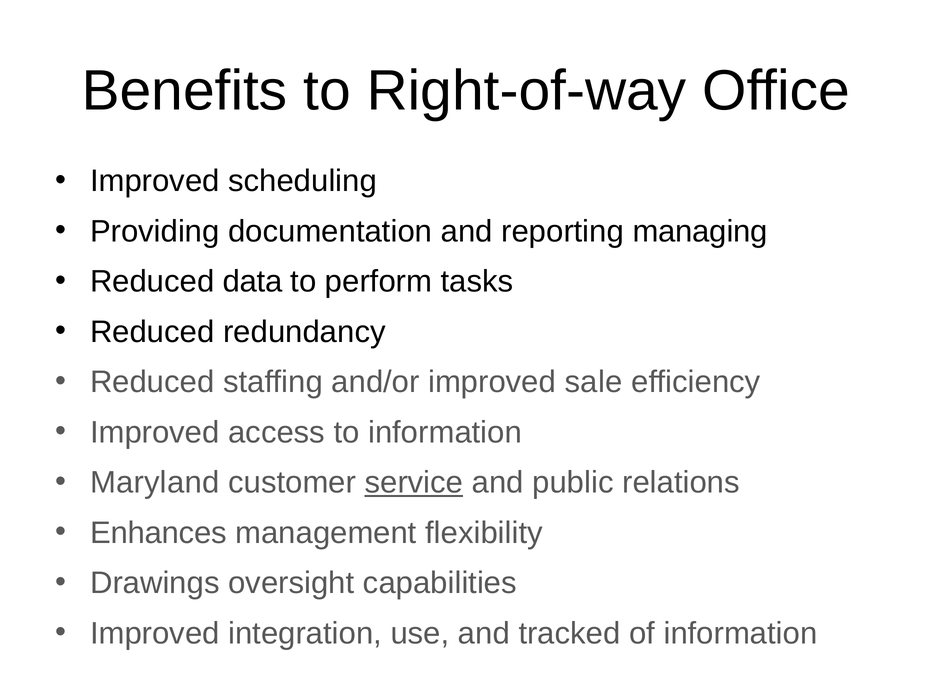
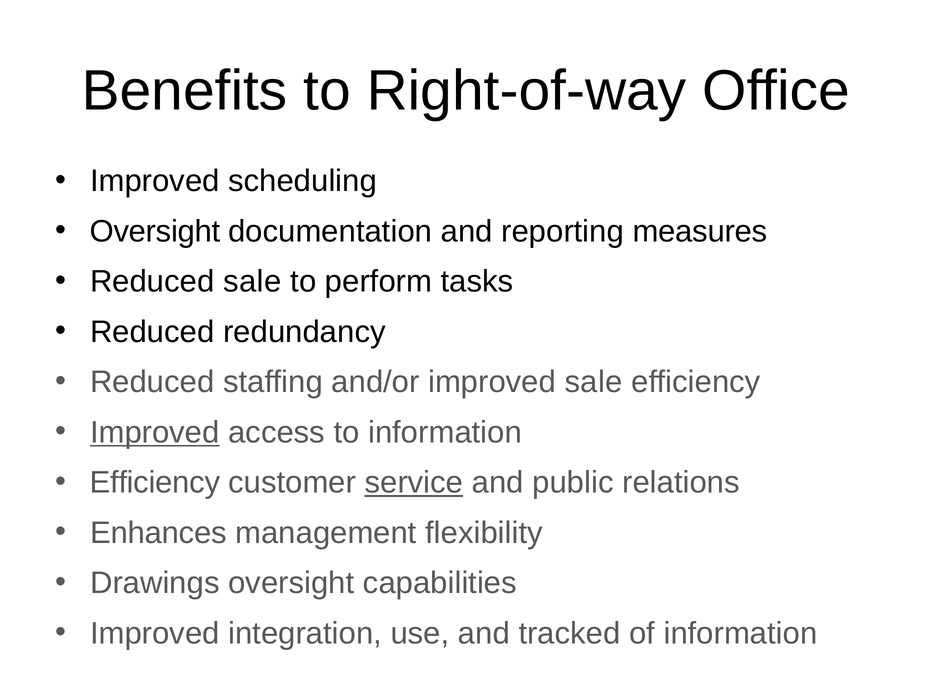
Providing: Providing -> Oversight (155, 232)
managing: managing -> measures (700, 232)
Reduced data: data -> sale (252, 282)
Improved underline: none -> present (155, 433)
Maryland: Maryland -> Efficiency (155, 483)
